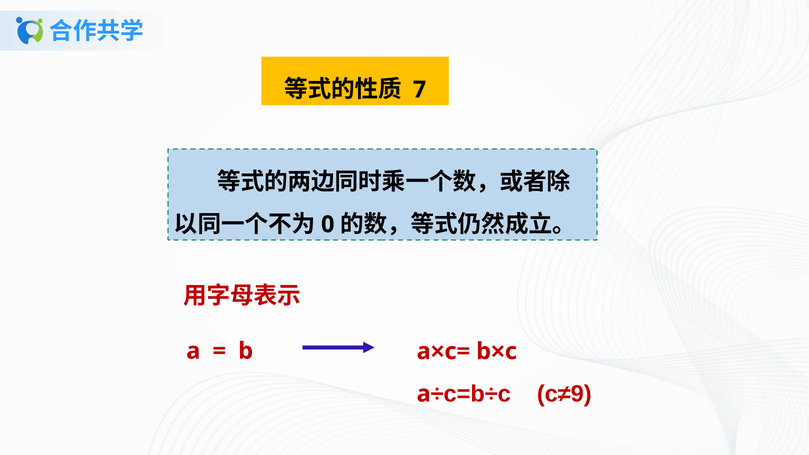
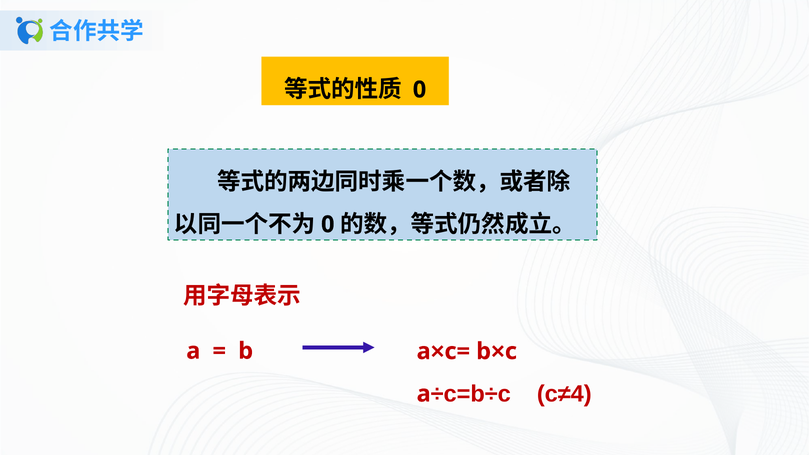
7: 7 -> 0 (420, 90)
c≠9: c≠9 -> c≠4 (564, 394)
